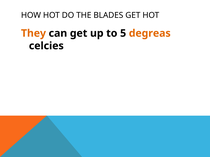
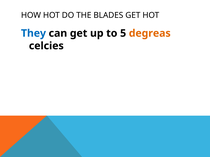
They colour: orange -> blue (33, 33)
